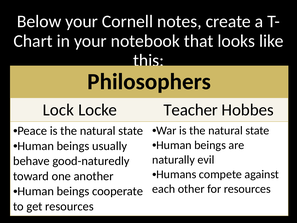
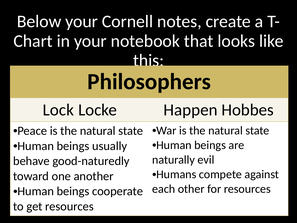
Teacher: Teacher -> Happen (191, 110)
